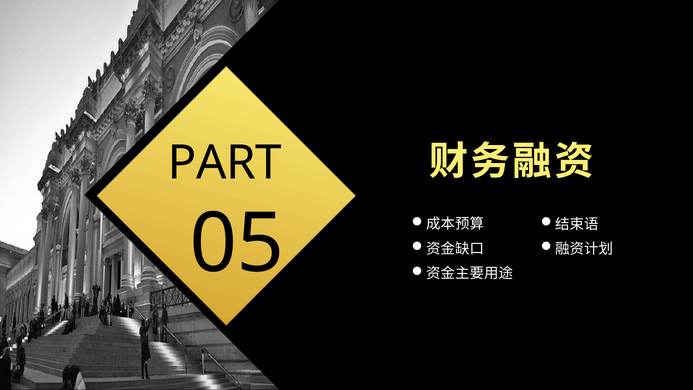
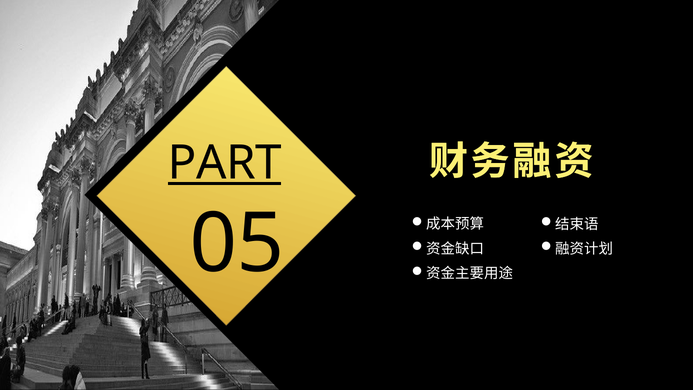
PART underline: none -> present (225, 163)
